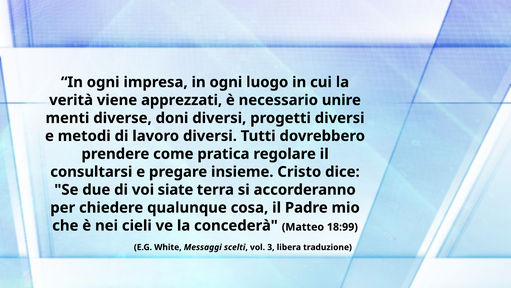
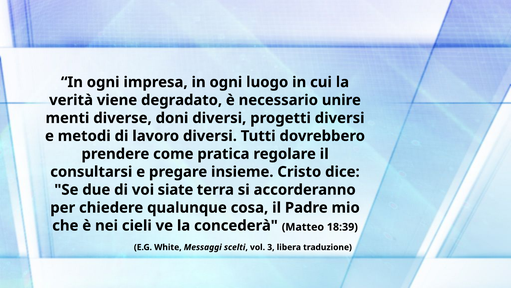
apprezzati: apprezzati -> degradato (182, 100)
18:99: 18:99 -> 18:39 (342, 227)
